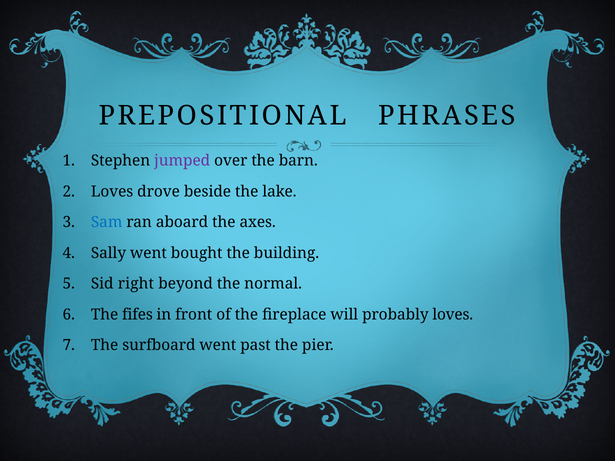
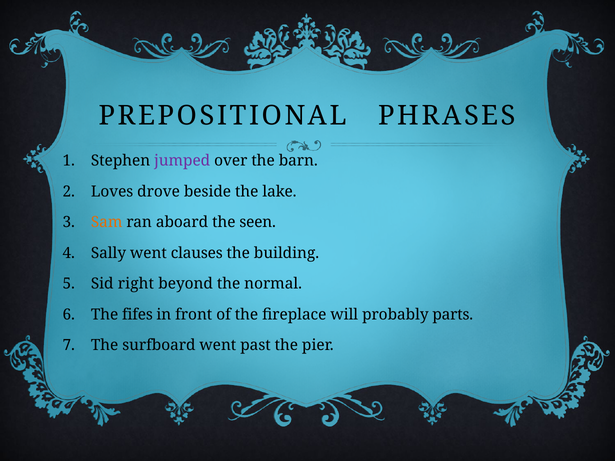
Sam colour: blue -> orange (107, 222)
axes: axes -> seen (258, 222)
bought: bought -> clauses (197, 253)
probably loves: loves -> parts (453, 315)
